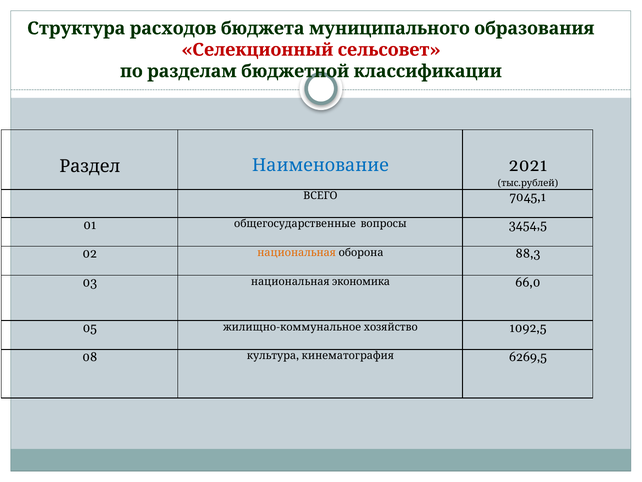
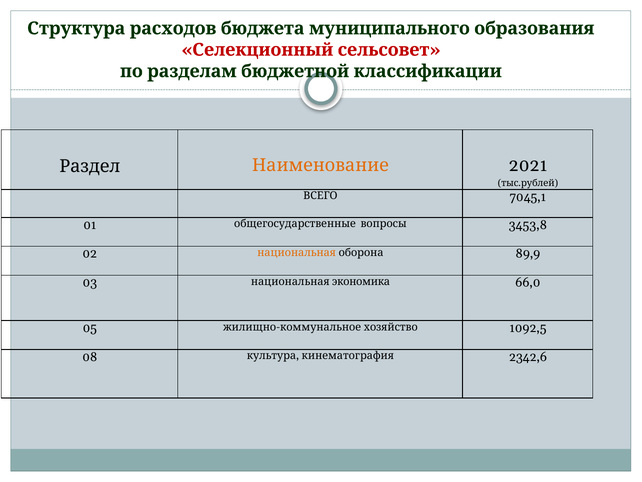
Наименование colour: blue -> orange (320, 165)
3454,5: 3454,5 -> 3453,8 (528, 225)
88,3: 88,3 -> 89,9 (528, 254)
6269,5: 6269,5 -> 2342,6 (528, 357)
